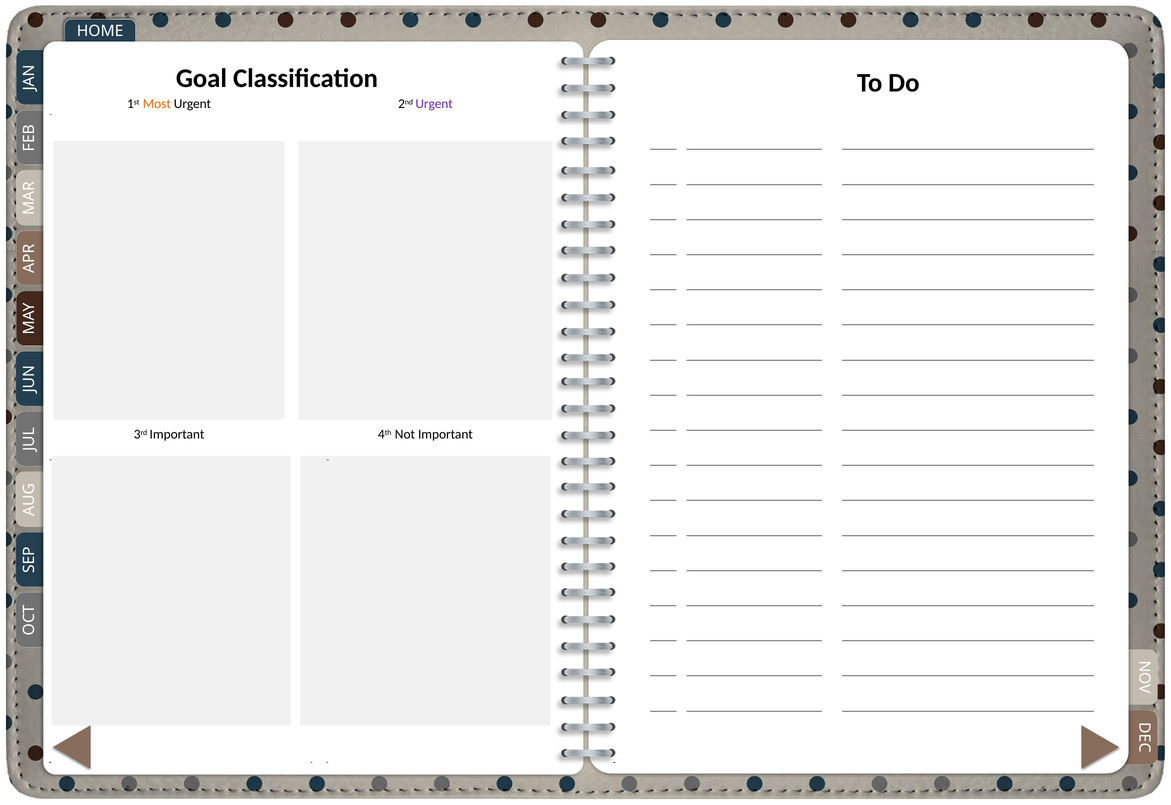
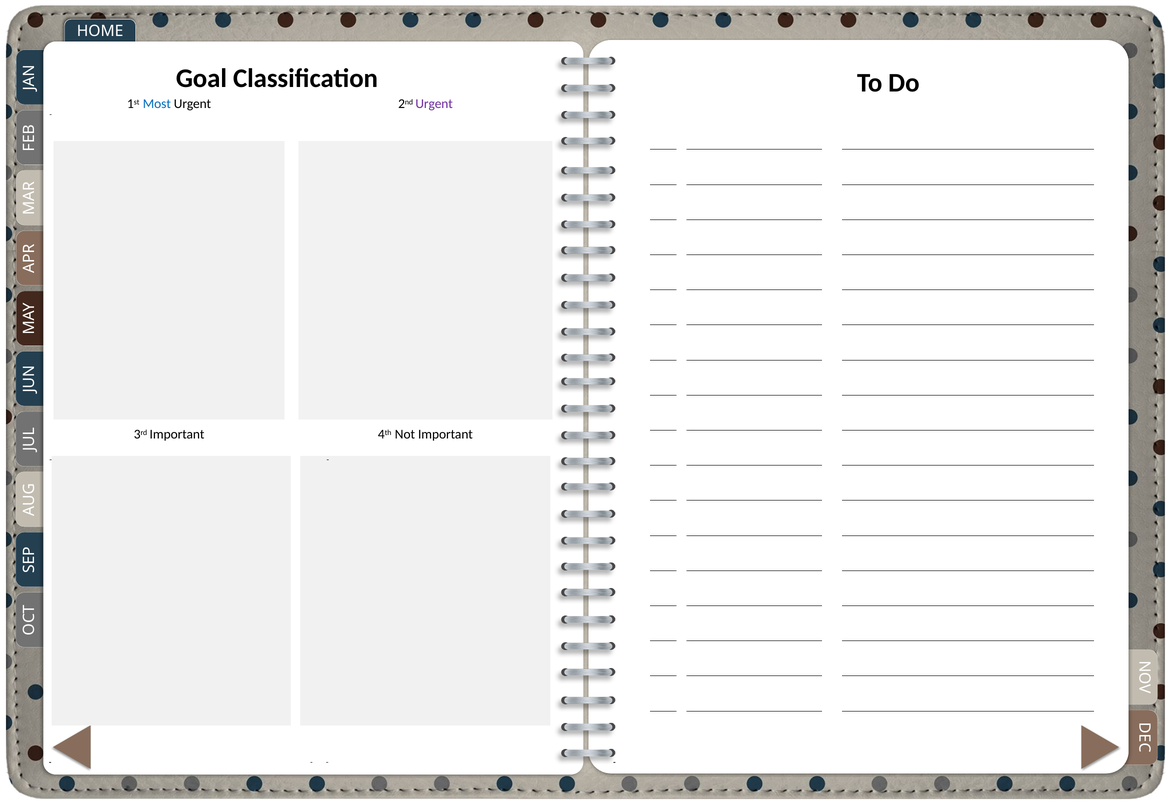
Most colour: orange -> blue (157, 104)
